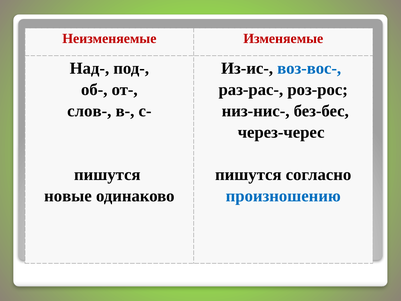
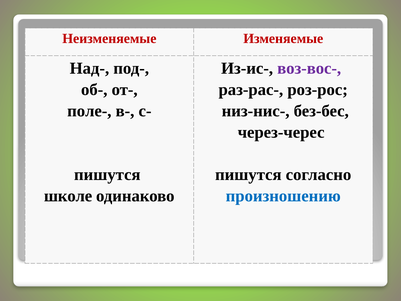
воз-вос- colour: blue -> purple (309, 68)
слов-: слов- -> поле- (89, 111)
новые: новые -> школе (68, 196)
